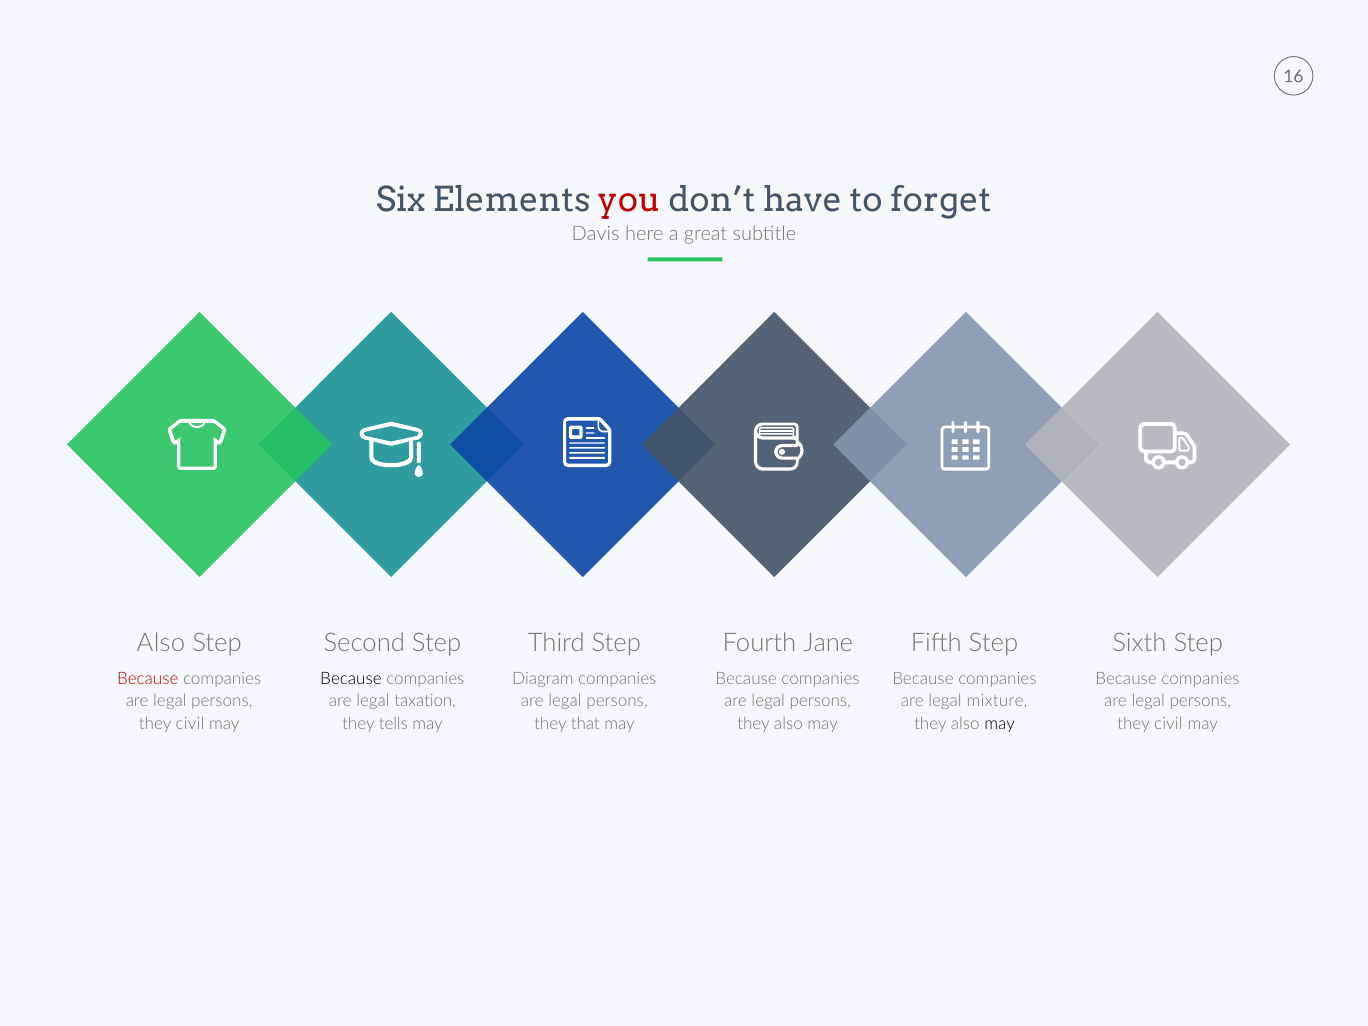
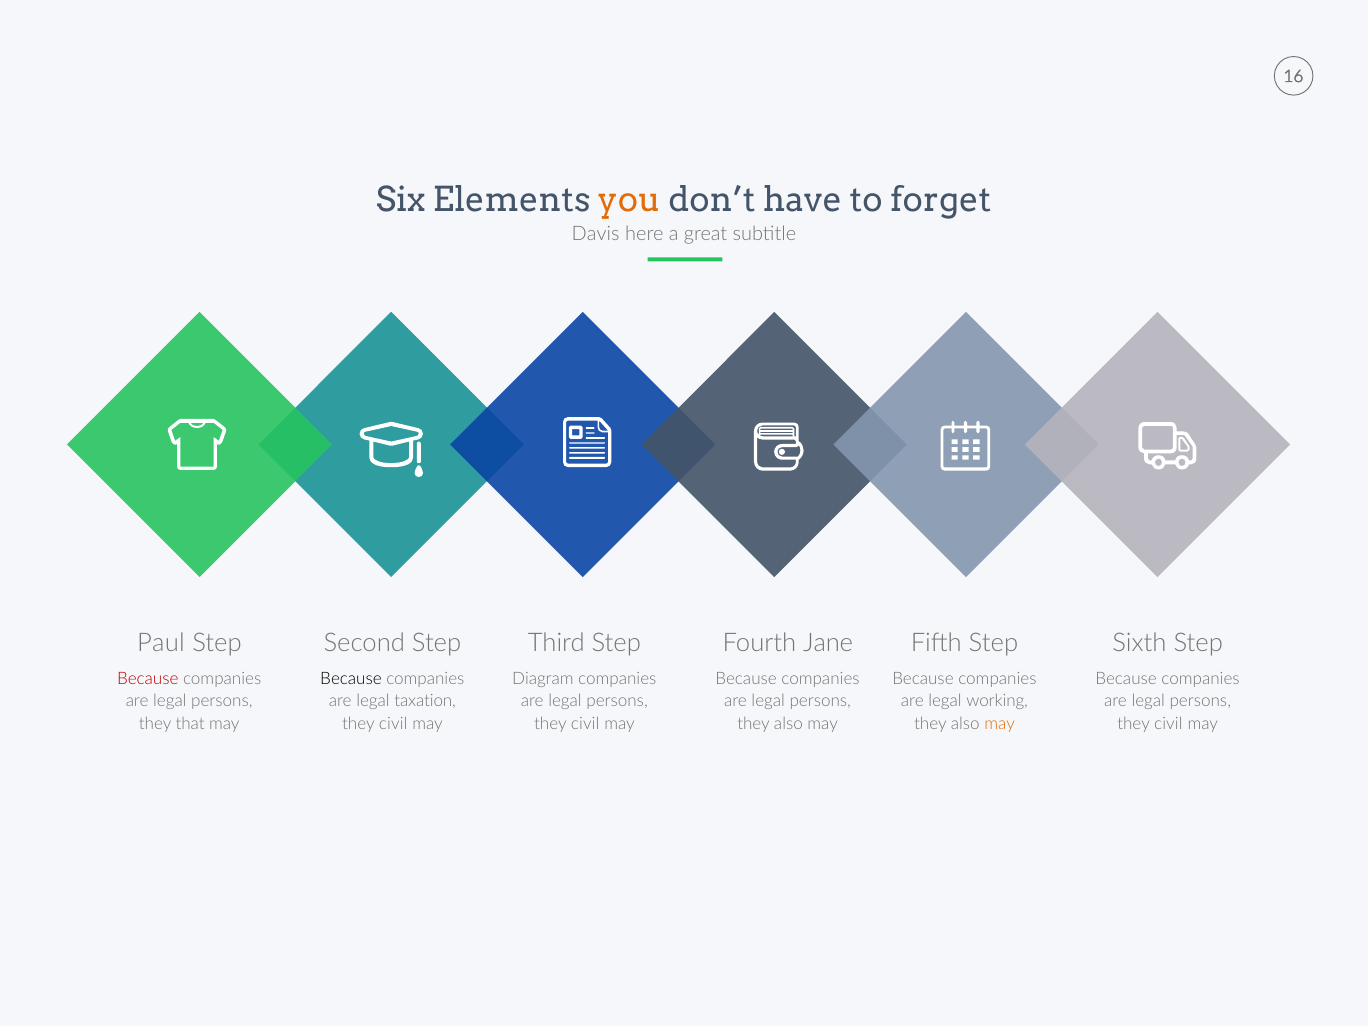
you colour: red -> orange (630, 200)
Also: Also -> Paul (161, 643)
mixture: mixture -> working (997, 701)
civil: civil -> that (190, 724)
tells: tells -> civil (393, 724)
that: that -> civil (585, 724)
may colour: black -> orange (1000, 724)
